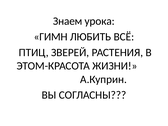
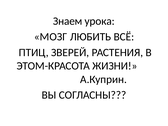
ГИМН: ГИМН -> МОЗГ (51, 37)
